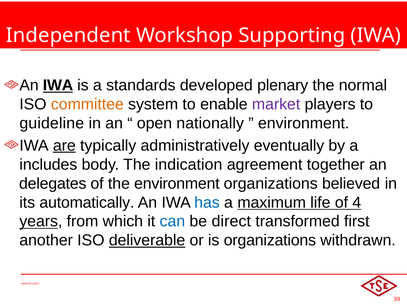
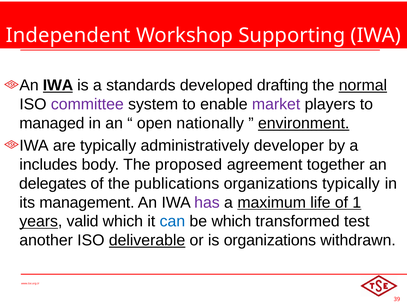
plenary: plenary -> drafting (283, 85)
normal underline: none -> present (363, 85)
committee colour: orange -> purple (87, 104)
guideline: guideline -> managed (52, 123)
environment underline: none -> present (304, 123)
are underline: present -> none (64, 146)
eventually: eventually -> developer (289, 146)
indication: indication -> proposed (189, 165)
the environment: environment -> publications (177, 184)
organizations believed: believed -> typically (351, 184)
automatically: automatically -> management (87, 203)
has colour: blue -> purple (207, 203)
4: 4 -> 1 (357, 203)
from: from -> valid (83, 222)
be direct: direct -> which (231, 222)
first: first -> test (357, 222)
